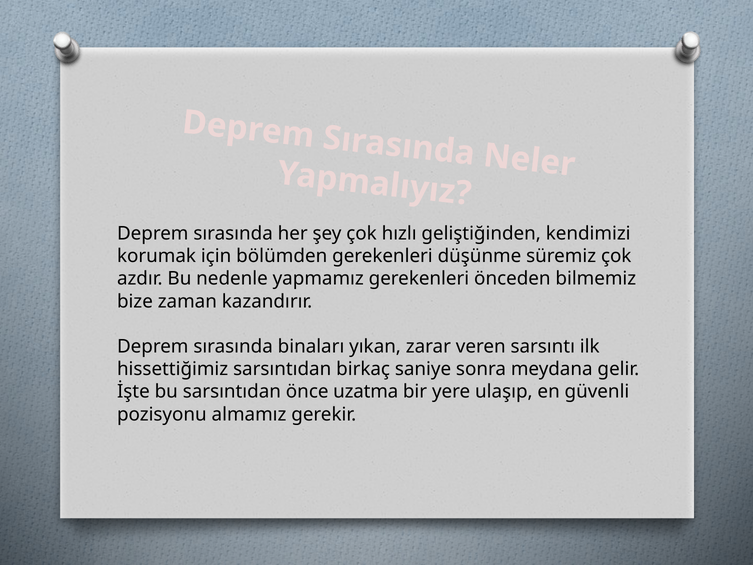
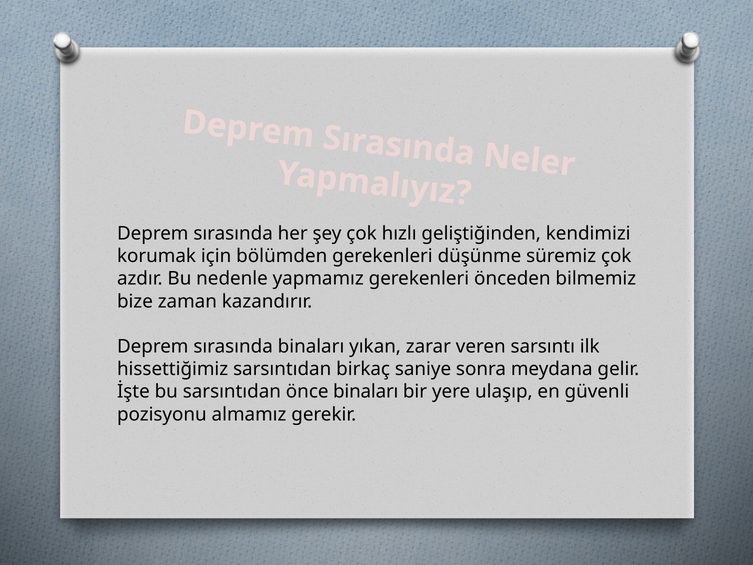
önce uzatma: uzatma -> binaları (366, 392)
